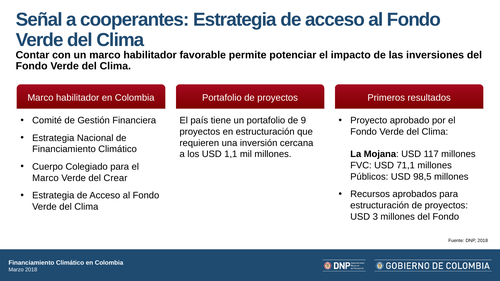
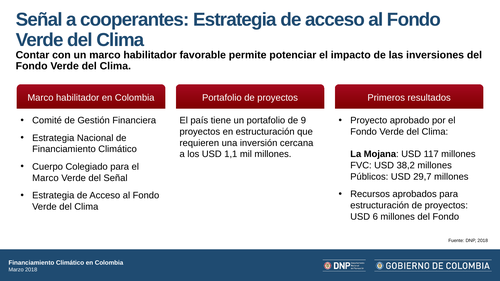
71,1: 71,1 -> 38,2 (406, 166)
98,5: 98,5 -> 29,7 (422, 177)
del Crear: Crear -> Señal (116, 178)
3: 3 -> 6 (375, 217)
